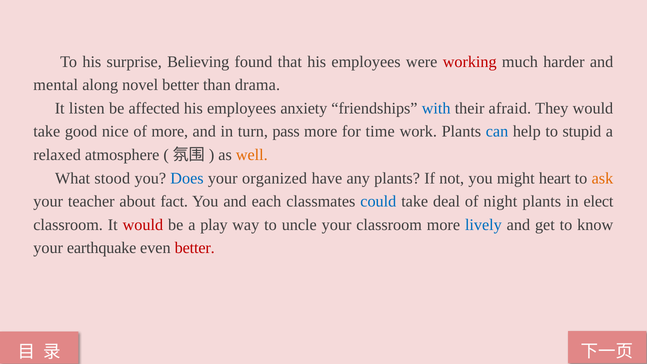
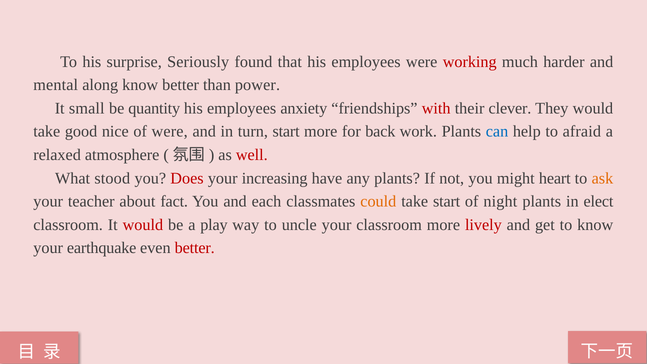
Believing: Believing -> Seriously (198, 62)
along novel: novel -> know (140, 85)
drama: drama -> power (257, 85)
listen: listen -> small (87, 108)
affected: affected -> quantity (154, 108)
with colour: blue -> red (436, 108)
afraid: afraid -> clever (510, 108)
of more: more -> were (170, 132)
turn pass: pass -> start (286, 132)
time: time -> back (380, 132)
stupid: stupid -> afraid (582, 132)
well colour: orange -> red (252, 155)
Does colour: blue -> red (187, 178)
organized: organized -> increasing (275, 178)
could colour: blue -> orange (378, 201)
take deal: deal -> start (447, 201)
lively colour: blue -> red (483, 225)
